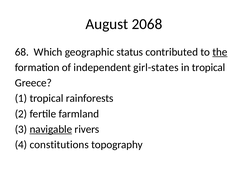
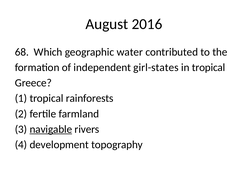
2068: 2068 -> 2016 (147, 24)
status: status -> water (130, 52)
the underline: present -> none (220, 52)
constitutions: constitutions -> development (59, 145)
